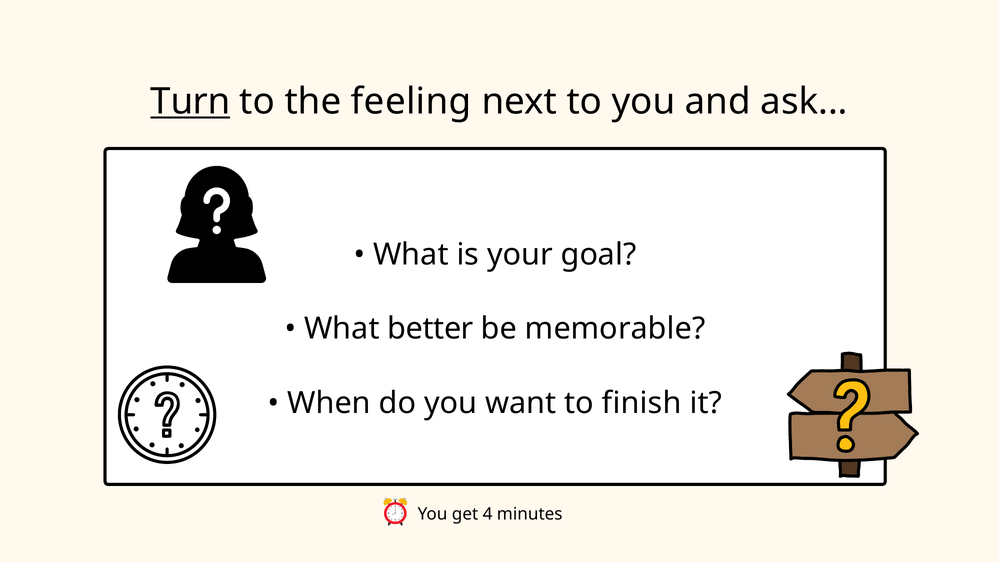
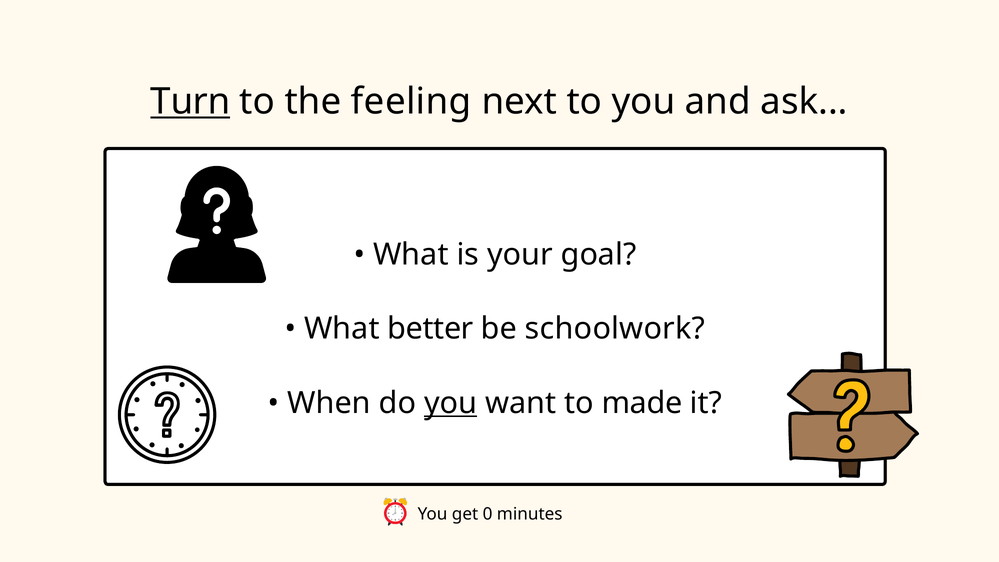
memorable: memorable -> schoolwork (615, 329)
you underline: none -> present (451, 403)
finish: finish -> made (642, 403)
4: 4 -> 0 (488, 514)
